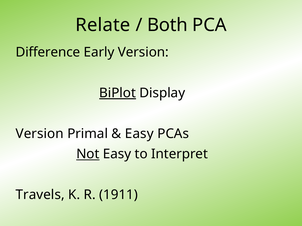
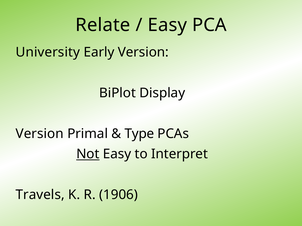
Both: Both -> Easy (167, 25)
Difference: Difference -> University (48, 52)
BiPlot underline: present -> none (118, 93)
Easy: Easy -> Type (139, 134)
1911: 1911 -> 1906 (119, 195)
